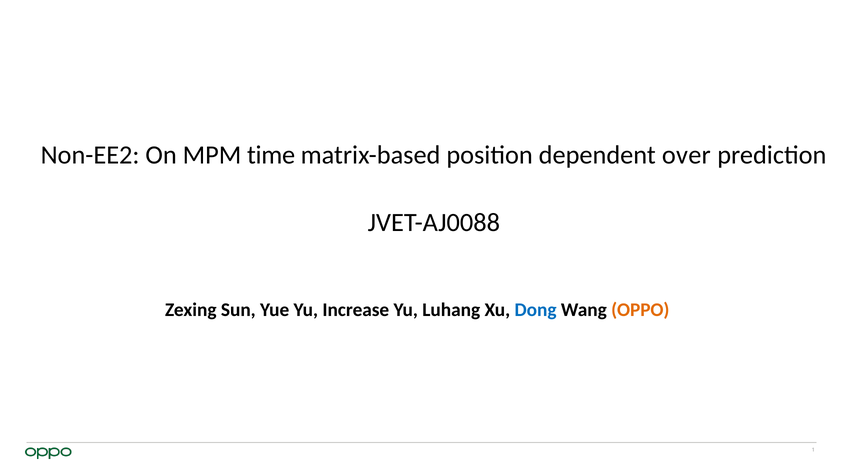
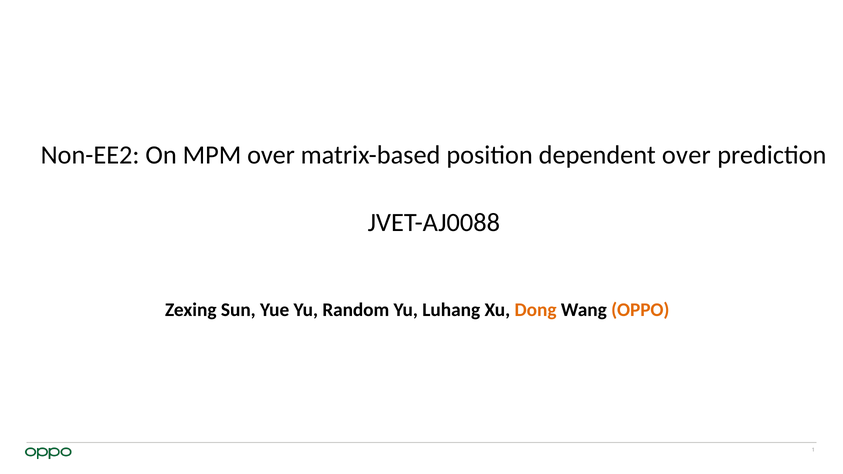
MPM time: time -> over (271, 155)
Increase: Increase -> Random (356, 310)
Dong colour: blue -> orange (536, 310)
